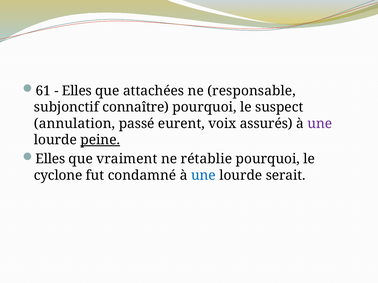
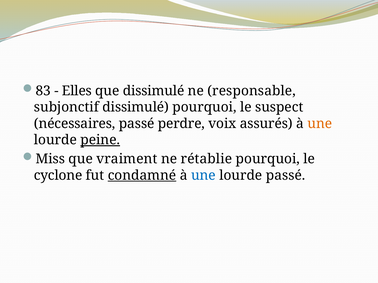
61: 61 -> 83 (43, 91)
que attachées: attachées -> dissimulé (154, 91)
subjonctif connaître: connaître -> dissimulé (136, 107)
annulation: annulation -> nécessaires (75, 124)
eurent: eurent -> perdre (181, 124)
une colour: purple -> orange (320, 124)
Elles: Elles -> Miss (50, 159)
condamné underline: none -> present (142, 176)
lourde serait: serait -> passé (286, 176)
